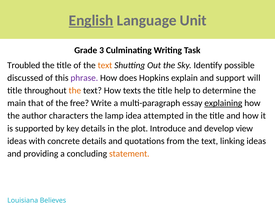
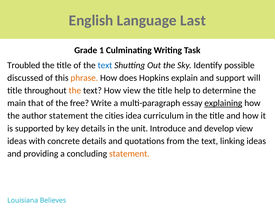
English underline: present -> none (91, 21)
Unit: Unit -> Last (193, 21)
3: 3 -> 1 (102, 50)
text colour: orange -> blue (105, 65)
phrase colour: purple -> orange (84, 78)
How texts: texts -> view (132, 91)
author characters: characters -> statement (69, 116)
lamp: lamp -> cities (114, 116)
attempted: attempted -> curriculum (164, 116)
plot: plot -> unit (140, 129)
